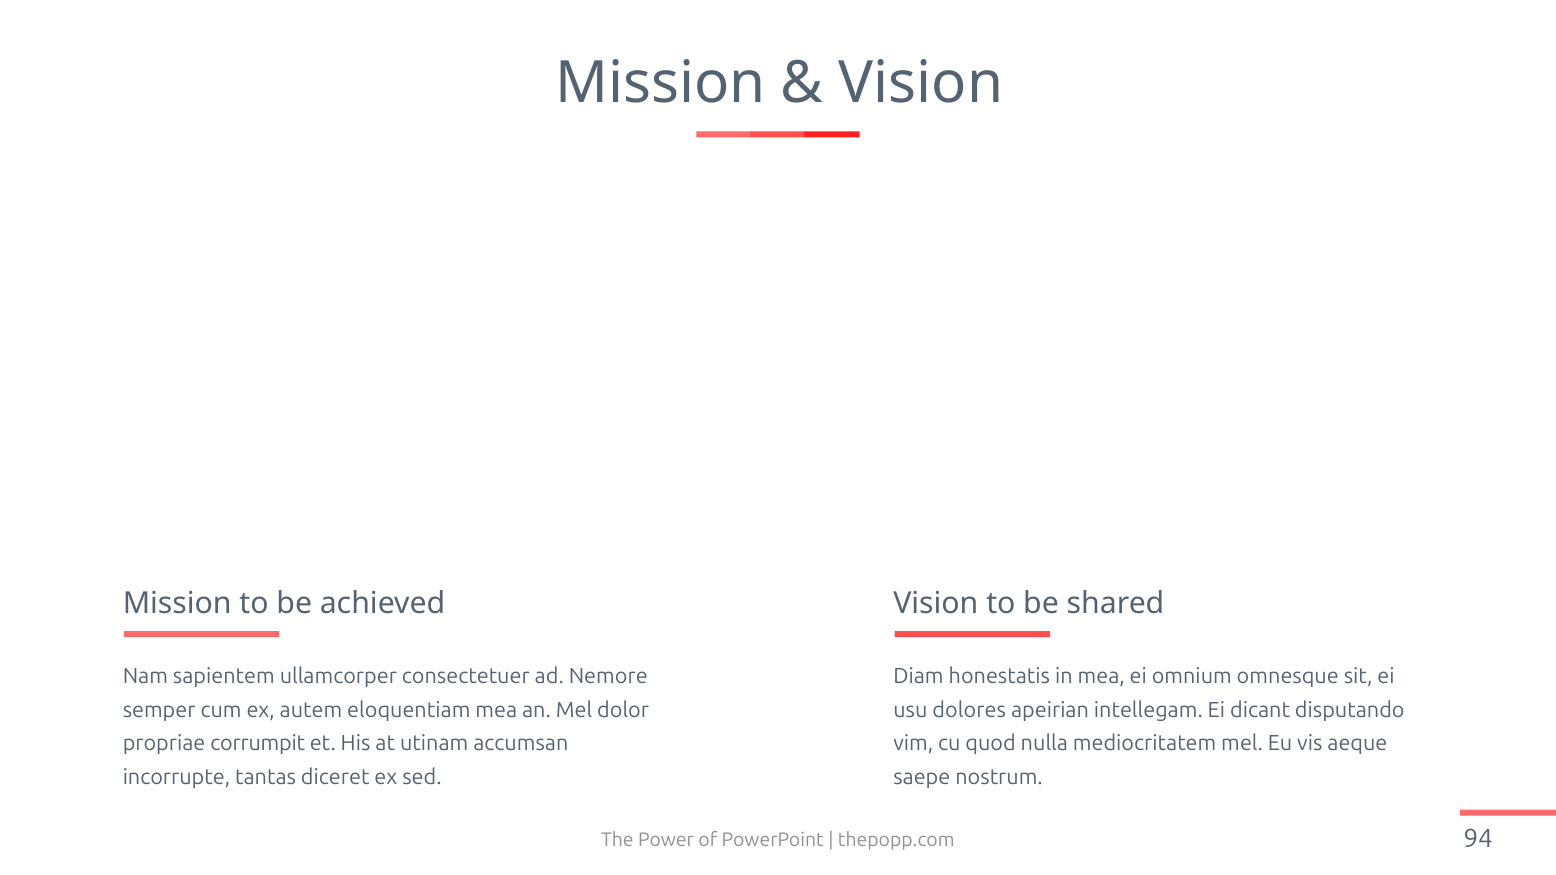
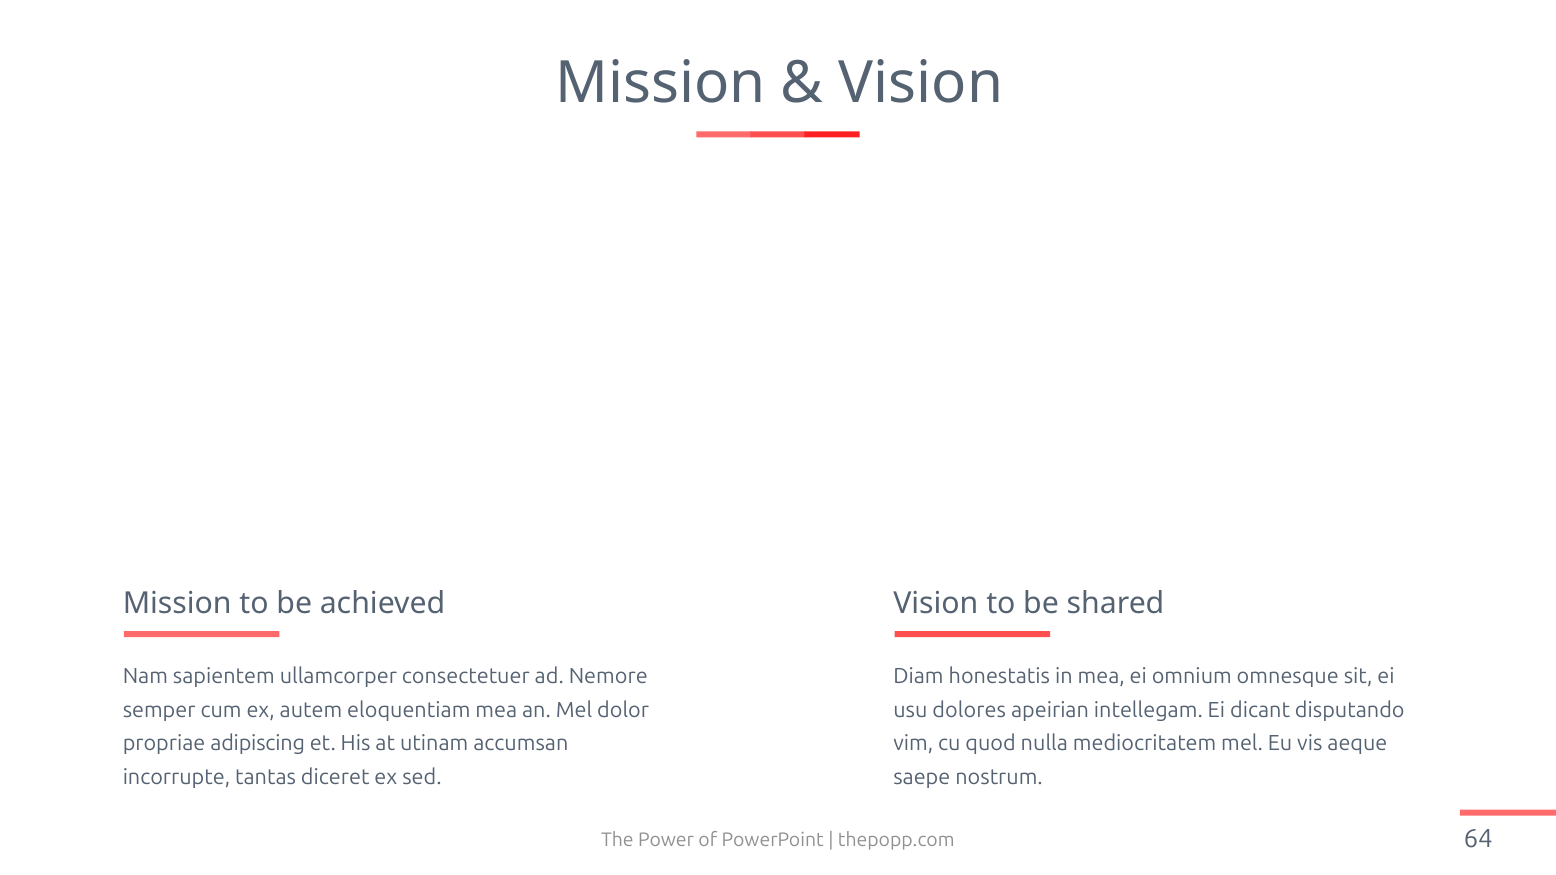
corrumpit: corrumpit -> adipiscing (258, 744)
94: 94 -> 64 (1478, 839)
